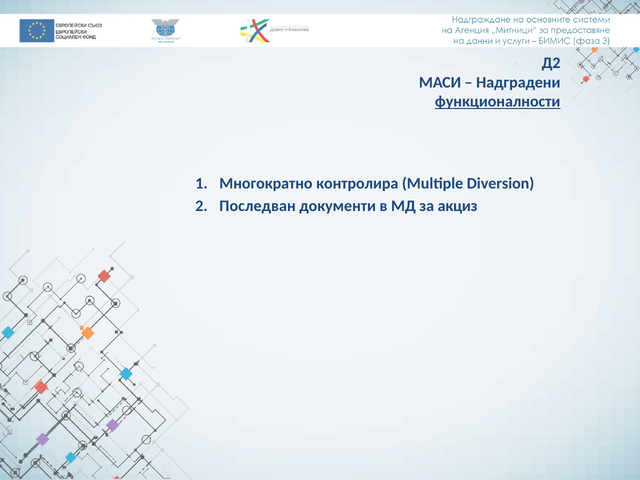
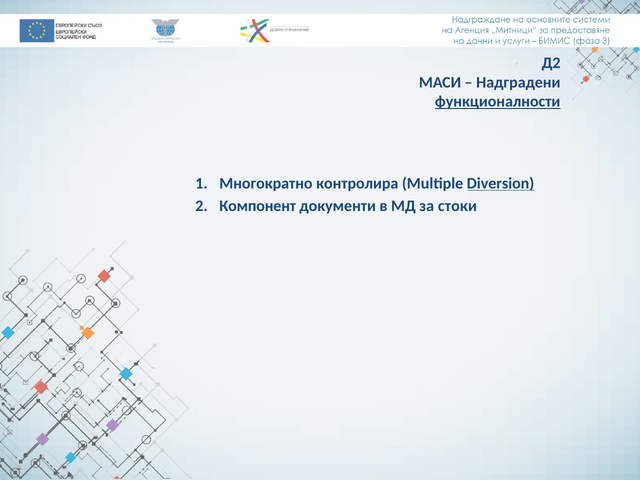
Diversion underline: none -> present (501, 183)
Последван: Последван -> Компонент (258, 206)
акциз: акциз -> стоки (457, 206)
